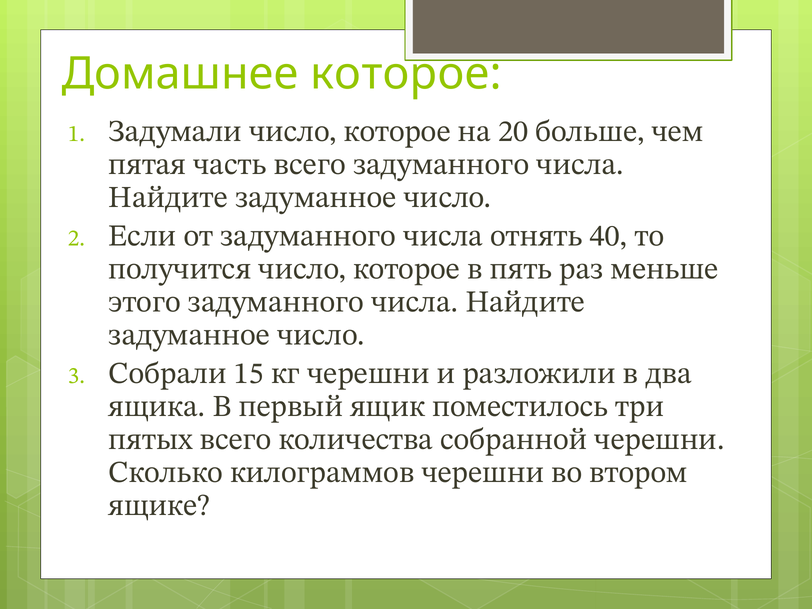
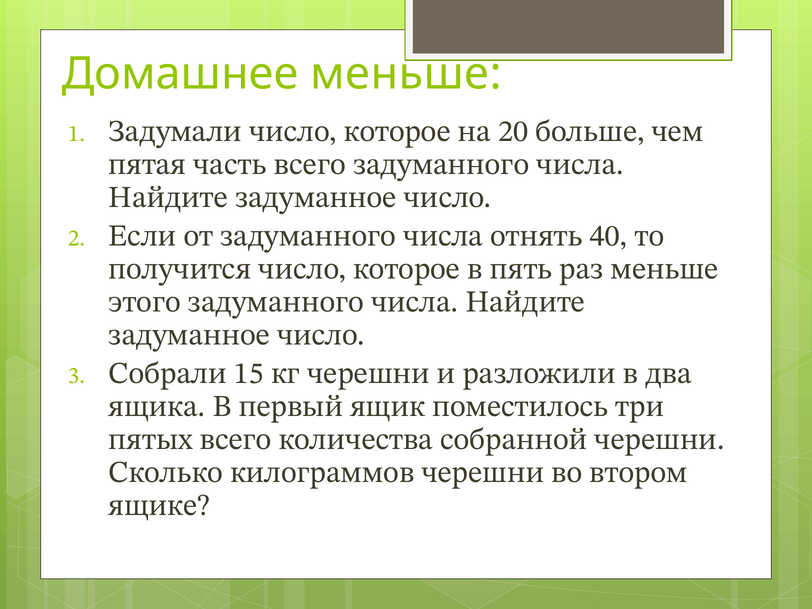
Домашнее которое: которое -> меньше (406, 74)
